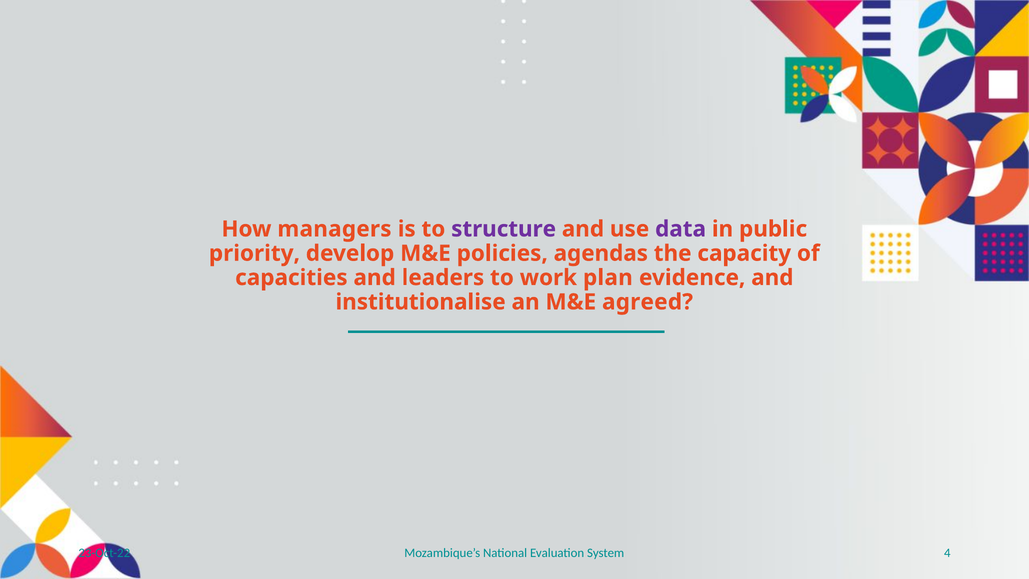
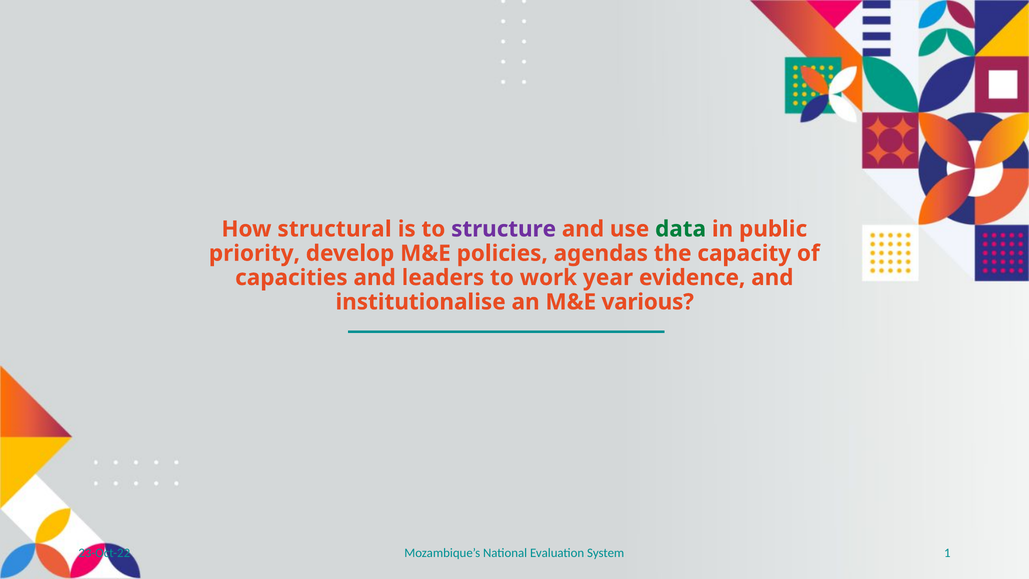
managers: managers -> structural (334, 229)
data colour: purple -> green (681, 229)
plan: plan -> year (608, 278)
agreed: agreed -> various (648, 302)
4: 4 -> 1 (947, 553)
